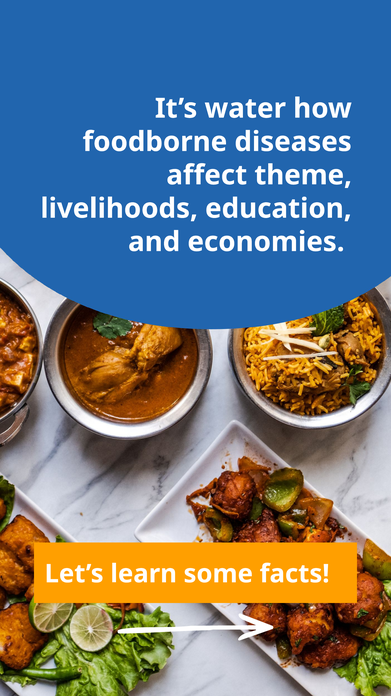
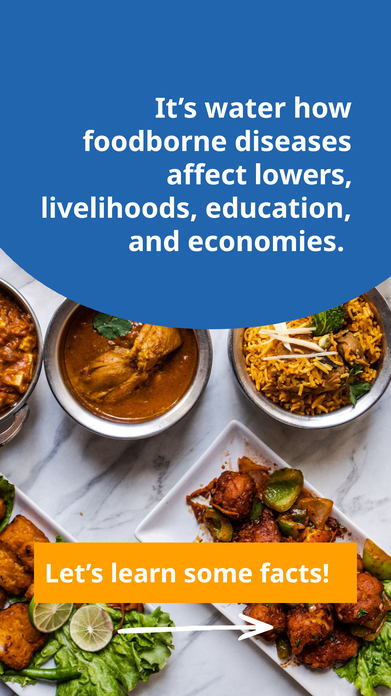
theme: theme -> lowers (303, 175)
